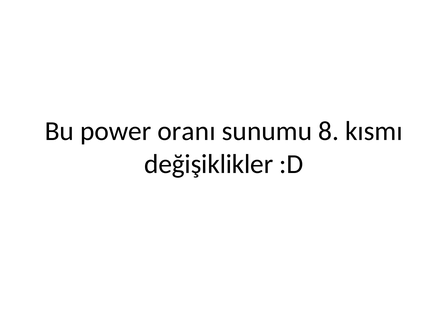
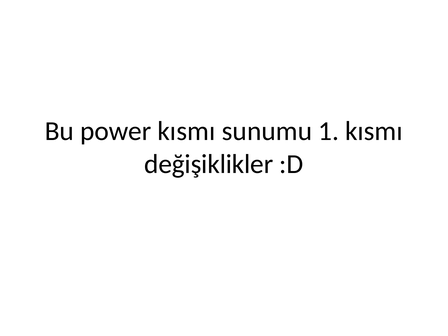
power oranı: oranı -> kısmı (186, 131)
8: 8 -> 1 (329, 131)
